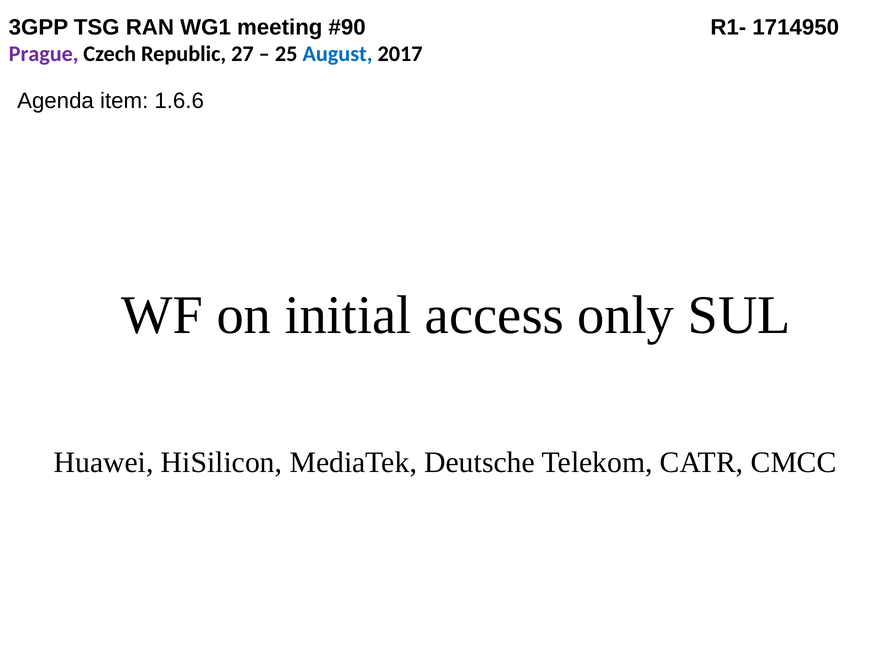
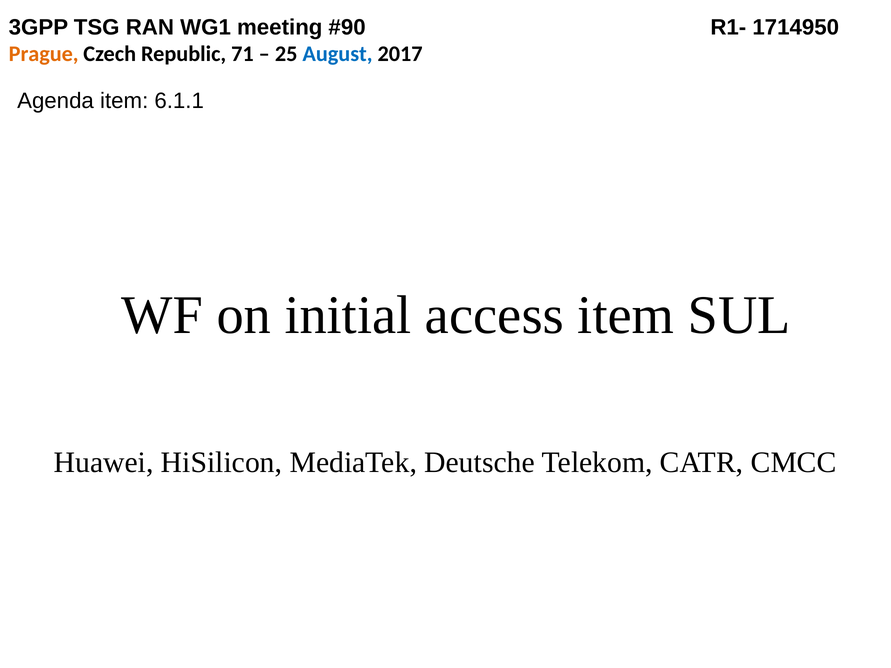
Prague colour: purple -> orange (44, 54)
27: 27 -> 71 (242, 54)
1.6.6: 1.6.6 -> 6.1.1 (179, 101)
access only: only -> item (626, 316)
